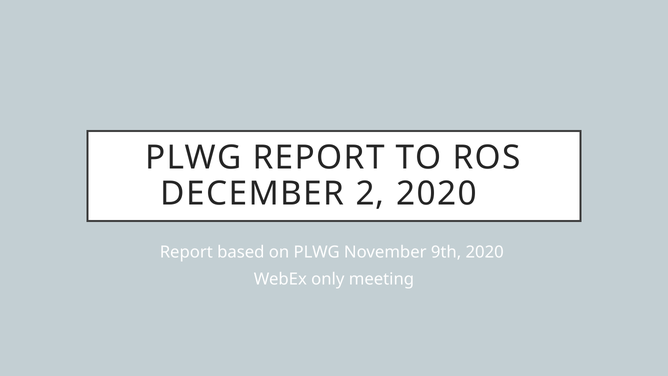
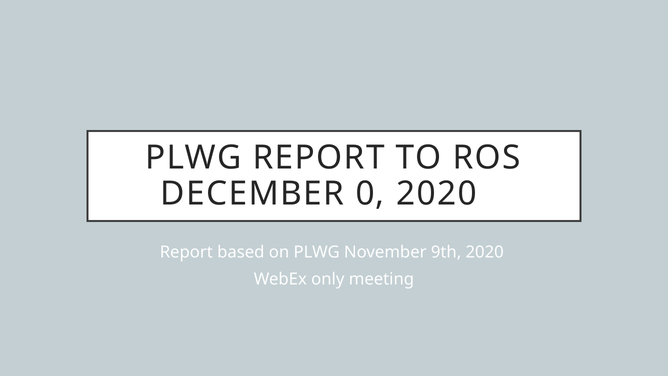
2: 2 -> 0 (370, 194)
